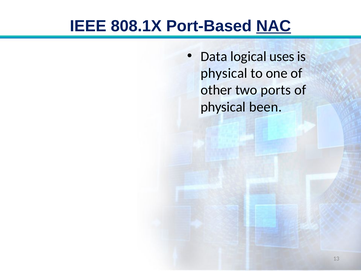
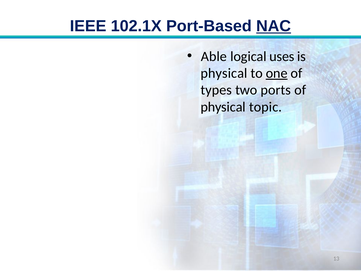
808.1X: 808.1X -> 102.1X (136, 26)
Data: Data -> Able (214, 56)
one underline: none -> present (277, 73)
other: other -> types (216, 90)
been: been -> topic (265, 107)
